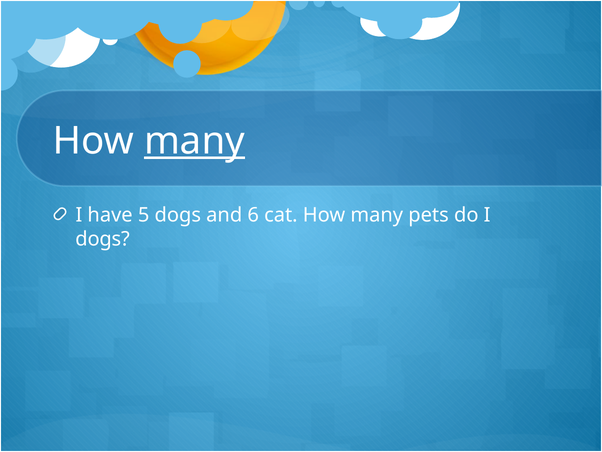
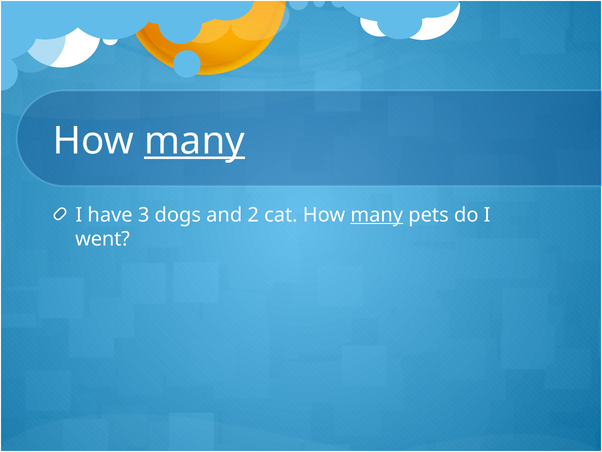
5: 5 -> 3 (144, 215)
6: 6 -> 2 (253, 215)
many underline: none -> present (377, 215)
dogs: dogs -> went (103, 239)
